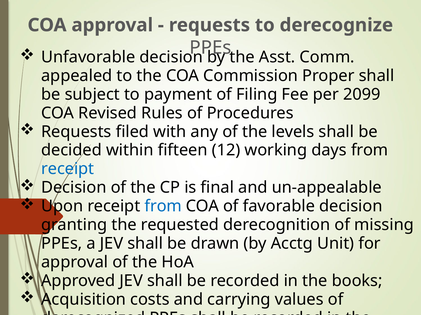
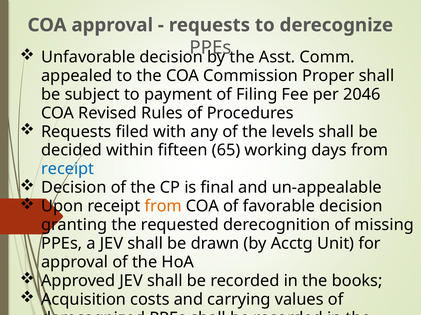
2099: 2099 -> 2046 (362, 95)
12: 12 -> 65 (226, 151)
from colour: blue -> orange (163, 207)
